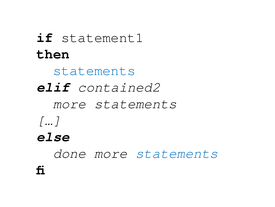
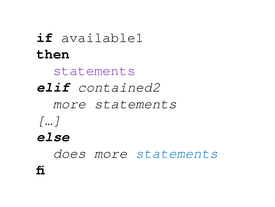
statement1: statement1 -> available1 (103, 37)
statements colour: blue -> purple (94, 70)
done: done -> does (70, 153)
